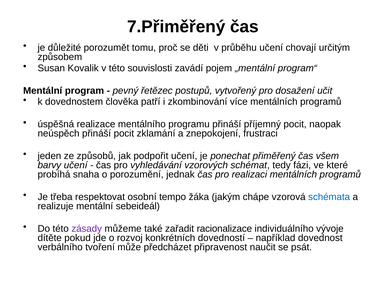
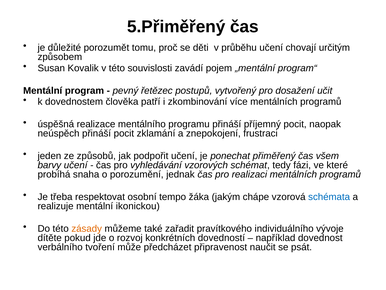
7.Přiměřený: 7.Přiměřený -> 5.Přiměřený (176, 27)
sebeideál: sebeideál -> ikonickou (138, 206)
zásady colour: purple -> orange (87, 228)
racionalizace: racionalizace -> pravítkového (224, 228)
